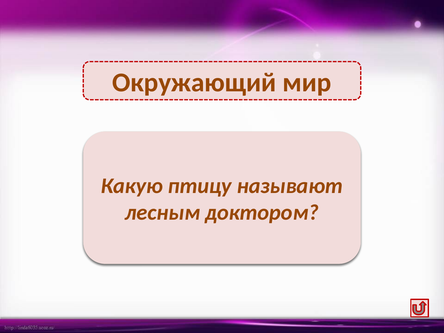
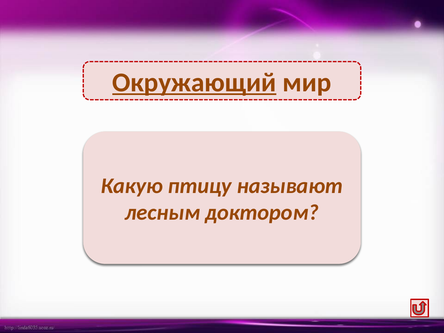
Окружающий underline: none -> present (194, 83)
